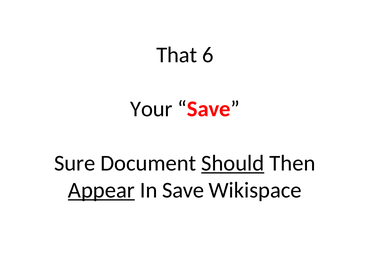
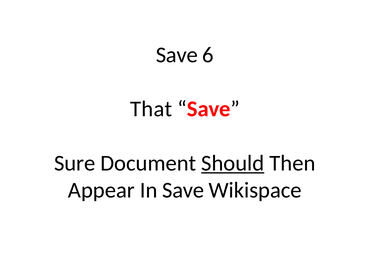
That: That -> Save (177, 55)
Your: Your -> That (151, 109)
Appear underline: present -> none (101, 191)
